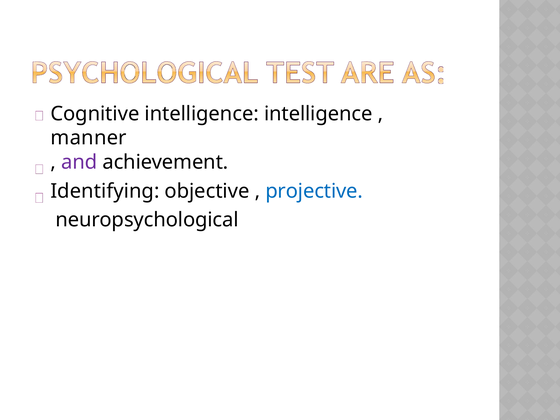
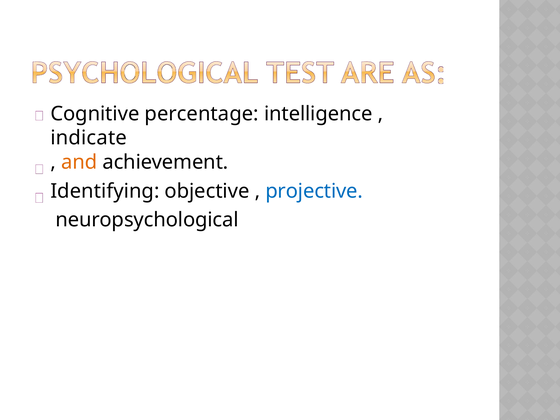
Cognitive intelligence: intelligence -> percentage (202, 114)
manner: manner -> indicate (89, 138)
and colour: purple -> orange (79, 162)
